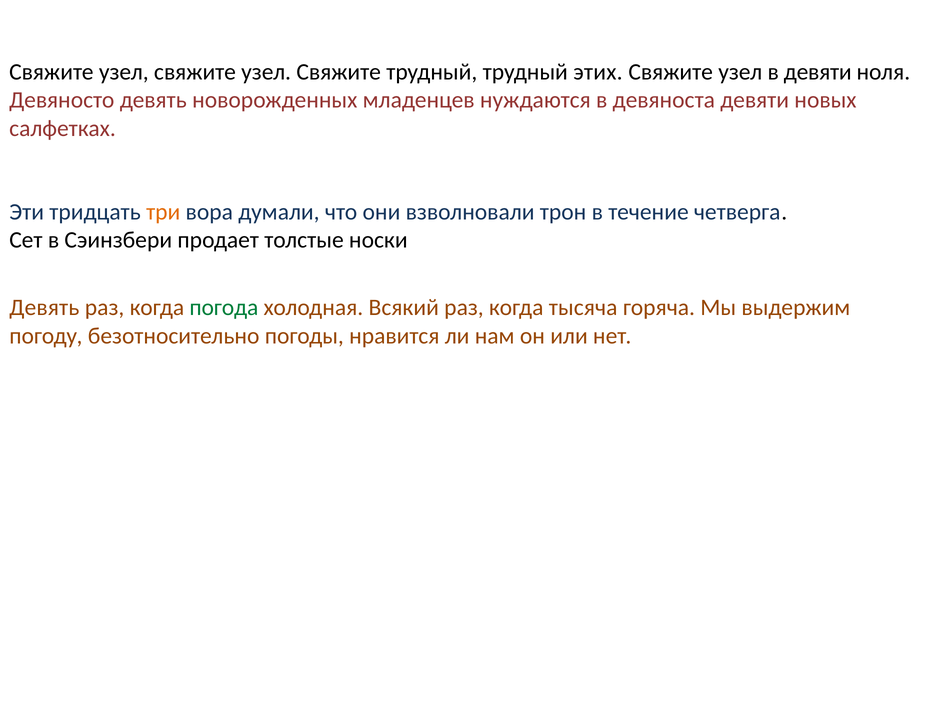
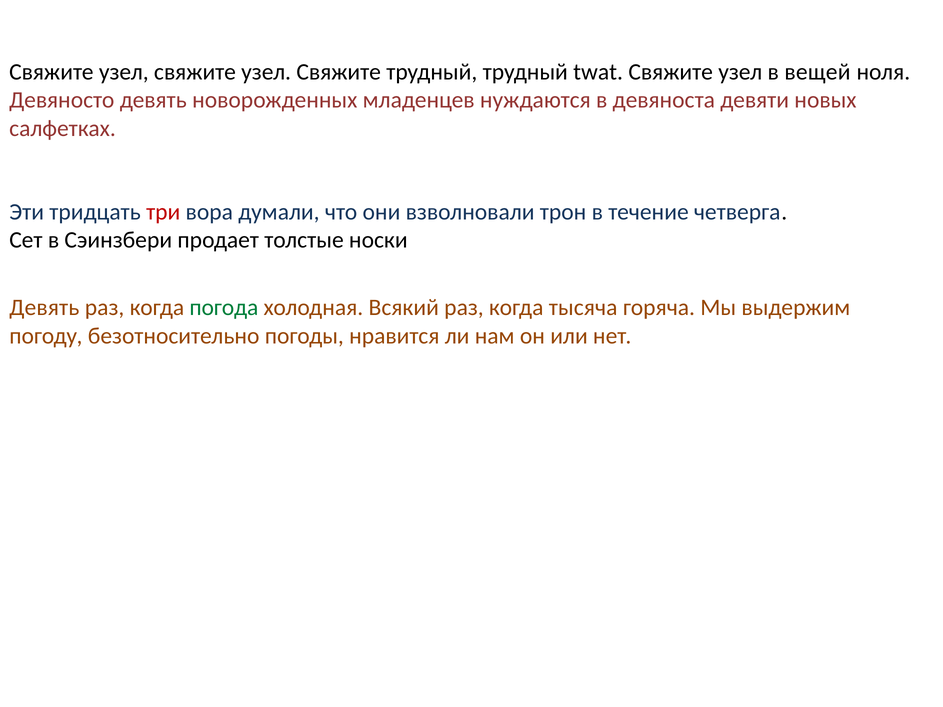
этих: этих -> twat (598, 72)
в девяти: девяти -> вещей (817, 72)
три colour: orange -> red (163, 212)
